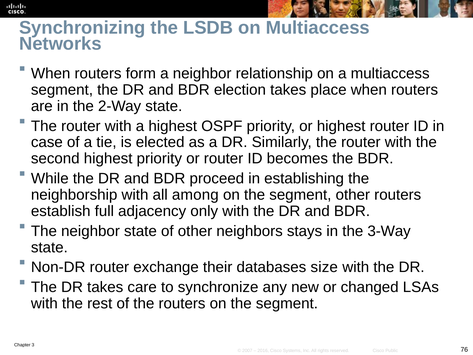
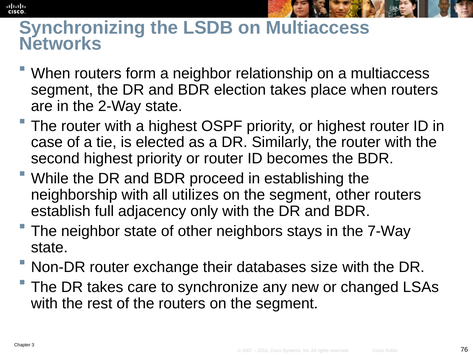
among: among -> utilizes (195, 195)
3-Way: 3-Way -> 7-Way (389, 231)
